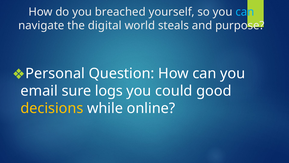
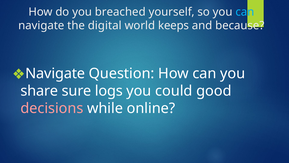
steals: steals -> keeps (174, 26)
purpose: purpose -> because (240, 26)
Personal: Personal -> Navigate (55, 73)
email: email -> share (39, 91)
decisions colour: yellow -> pink (52, 108)
